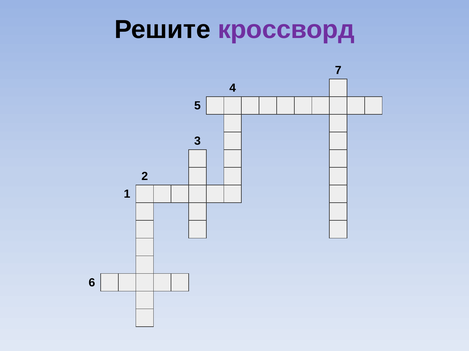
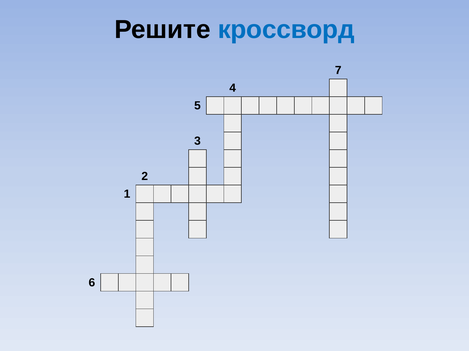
кроссворд colour: purple -> blue (286, 30)
